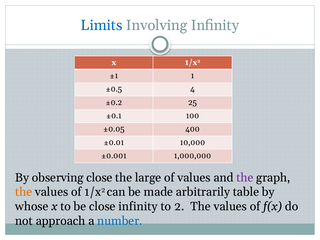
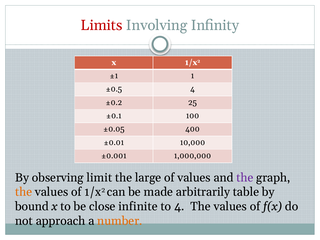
Limits colour: blue -> red (102, 25)
observing close: close -> limit (99, 178)
whose: whose -> bound (32, 206)
close infinity: infinity -> infinite (138, 206)
to 2: 2 -> 4 (179, 206)
number colour: blue -> orange (120, 221)
